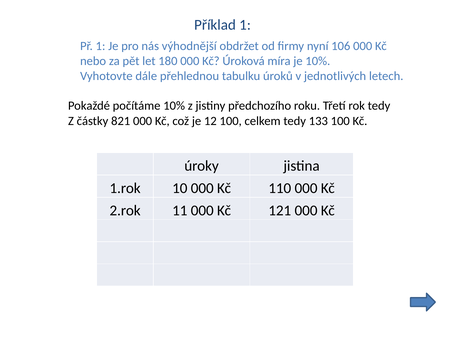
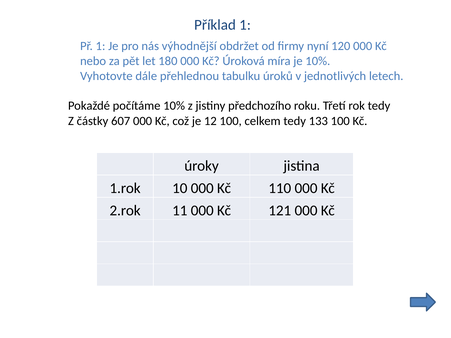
106: 106 -> 120 (341, 46)
821: 821 -> 607 (121, 121)
